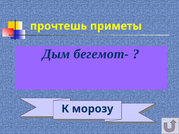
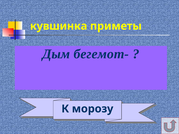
прочтешь: прочтешь -> кувшинка (59, 26)
